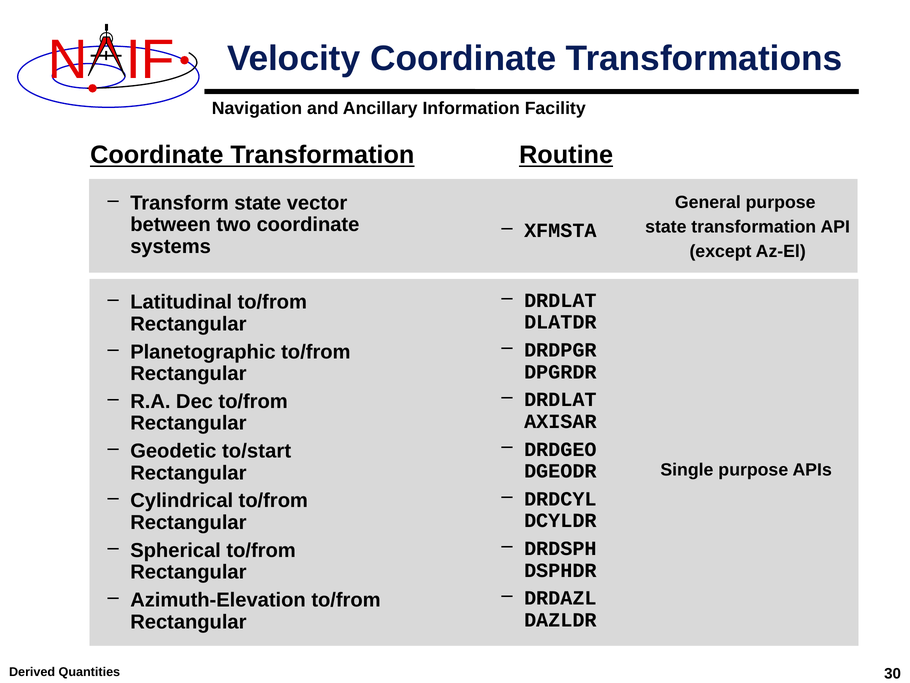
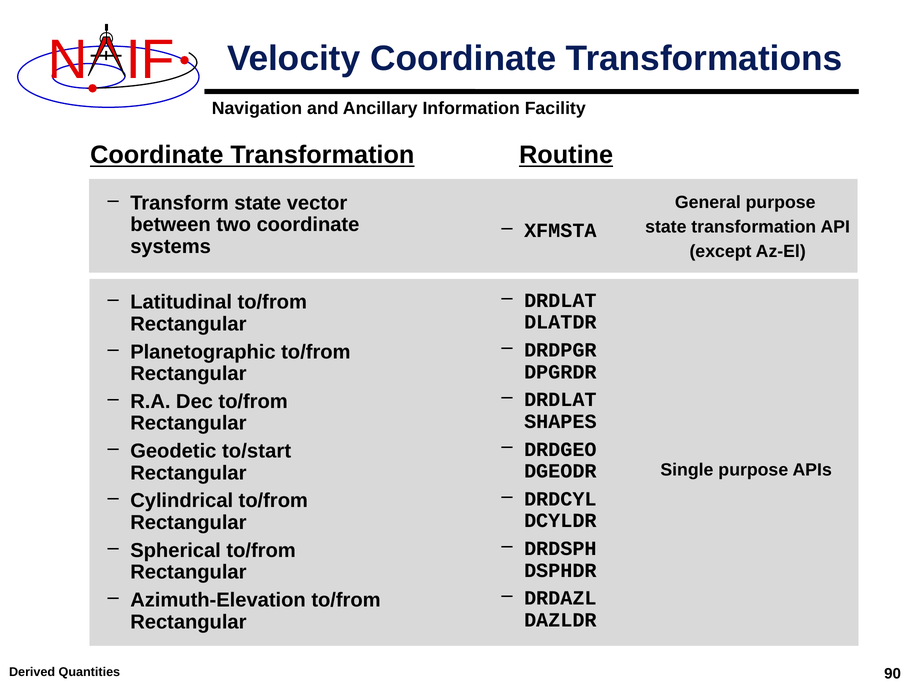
AXISAR: AXISAR -> SHAPES (560, 421)
30: 30 -> 90 (893, 674)
